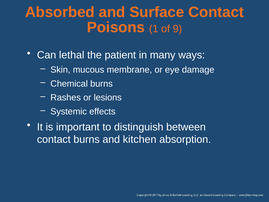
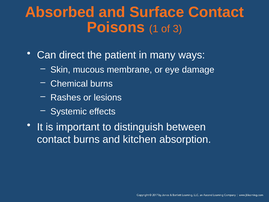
9: 9 -> 3 (177, 29)
lethal: lethal -> direct (72, 55)
